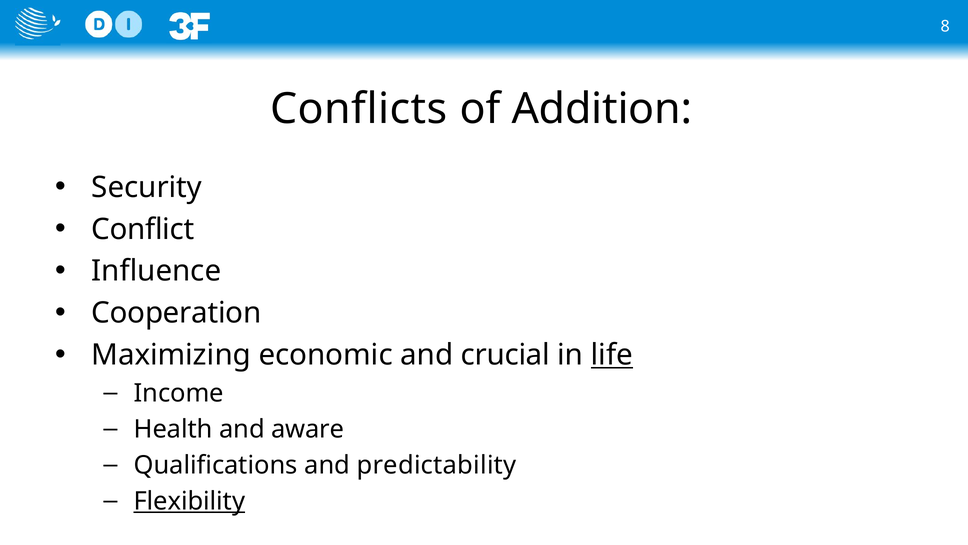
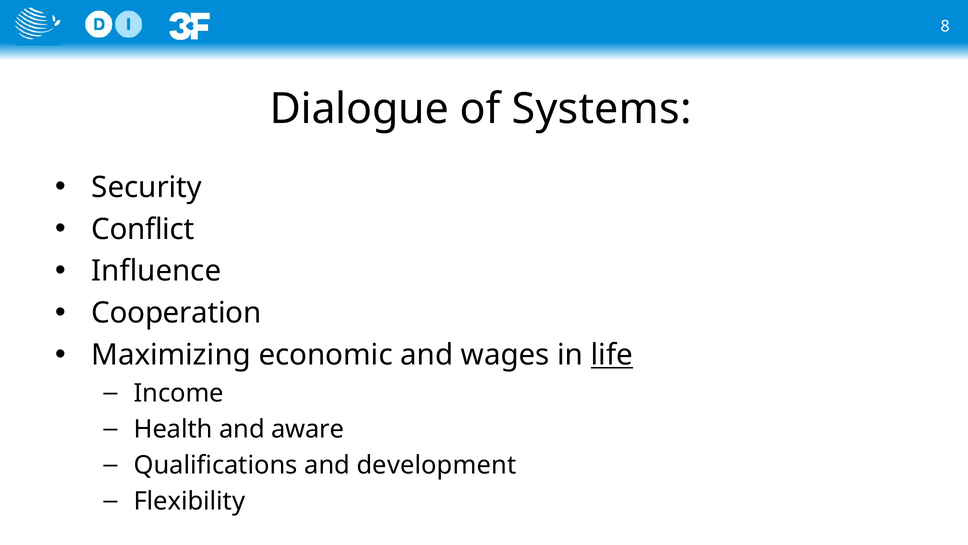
Conflicts: Conflicts -> Dialogue (359, 109)
Addition: Addition -> Systems (602, 109)
crucial: crucial -> wages (505, 355)
predictability: predictability -> development (437, 465)
Flexibility underline: present -> none (189, 501)
